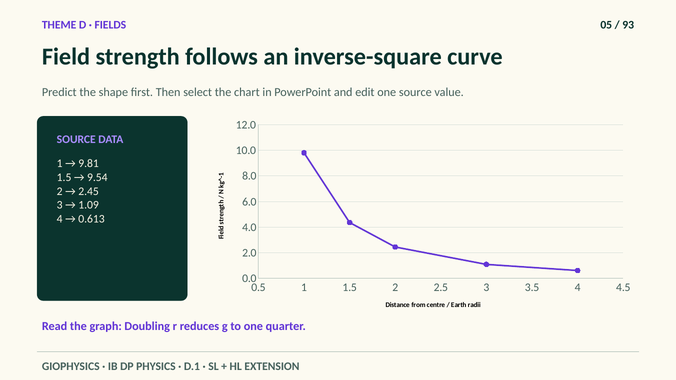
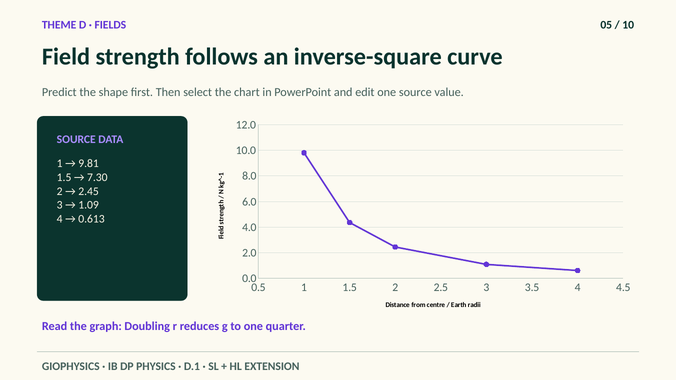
93: 93 -> 10 (628, 25)
9.54: 9.54 -> 7.30 (97, 177)
